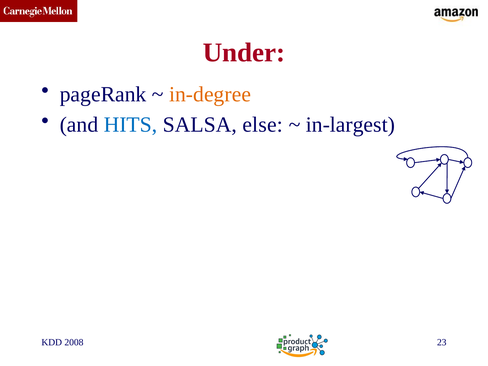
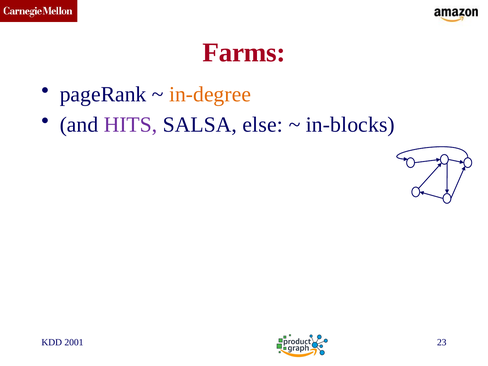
Under: Under -> Farms (244, 53)
HITS colour: blue -> purple (131, 125)
in-largest: in-largest -> in-blocks (350, 125)
2008: 2008 -> 2001 (74, 342)
